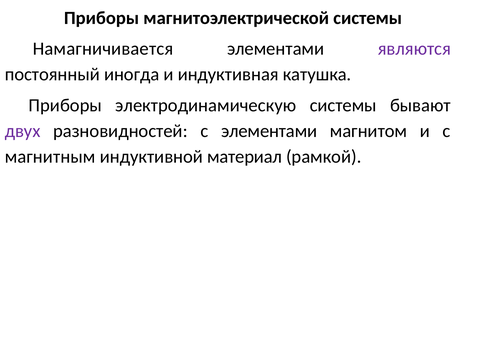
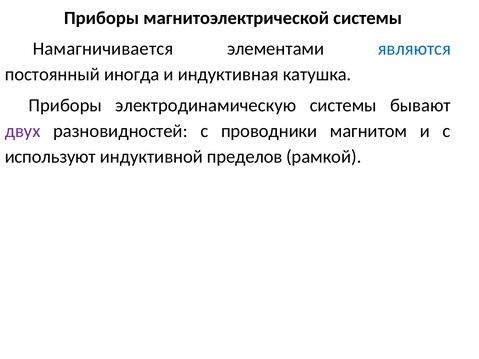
являются colour: purple -> blue (414, 49)
с элементами: элементами -> проводники (269, 131)
магнитным: магнитным -> используют (50, 157)
материал: материал -> пределов (245, 157)
